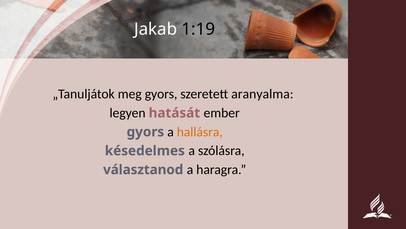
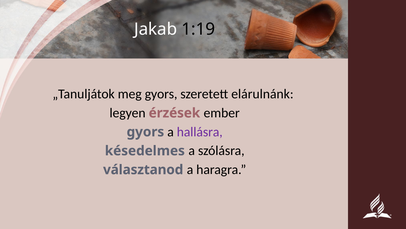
aranyalma: aranyalma -> elárulnánk (262, 94)
hatását: hatását -> érzések (174, 113)
hallásra colour: orange -> purple (200, 132)
